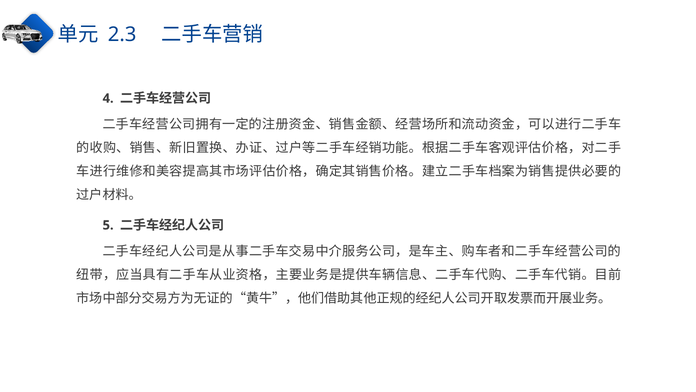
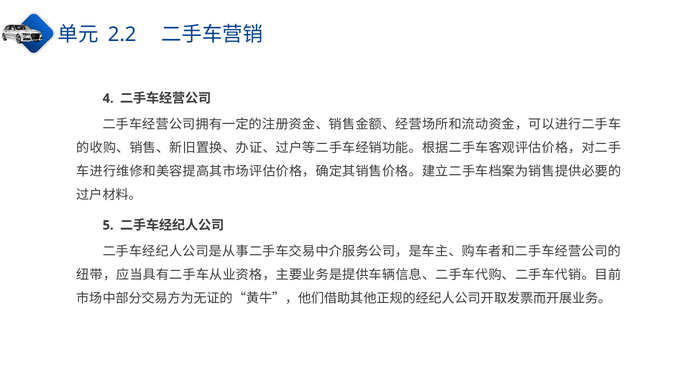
2.3: 2.3 -> 2.2 (122, 35)
